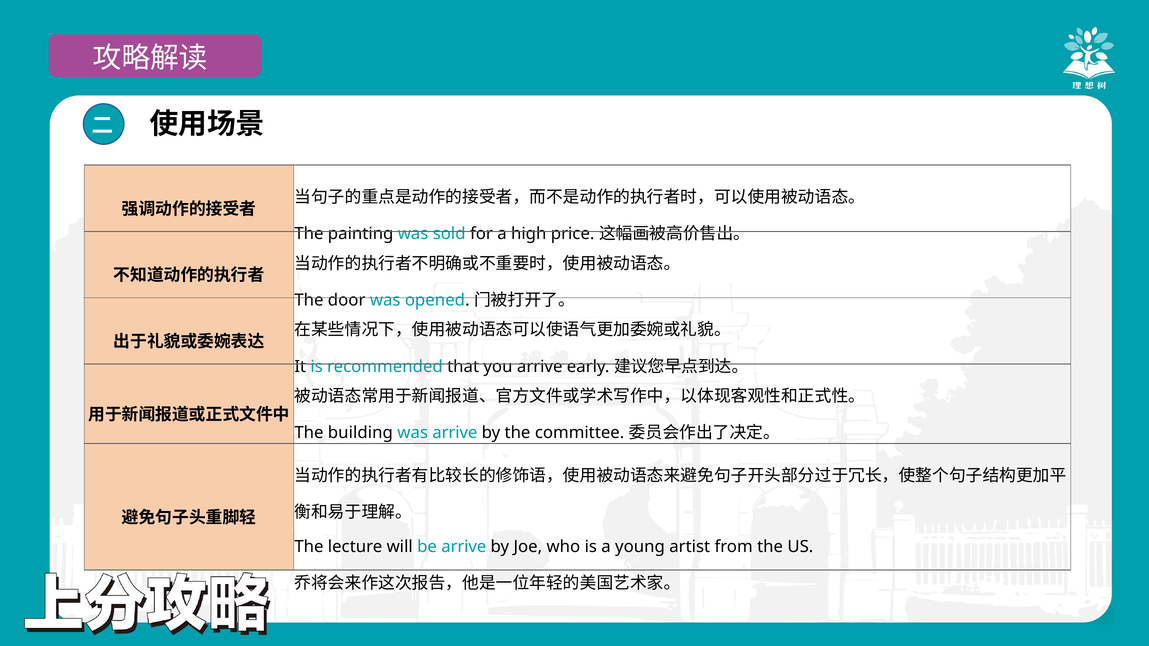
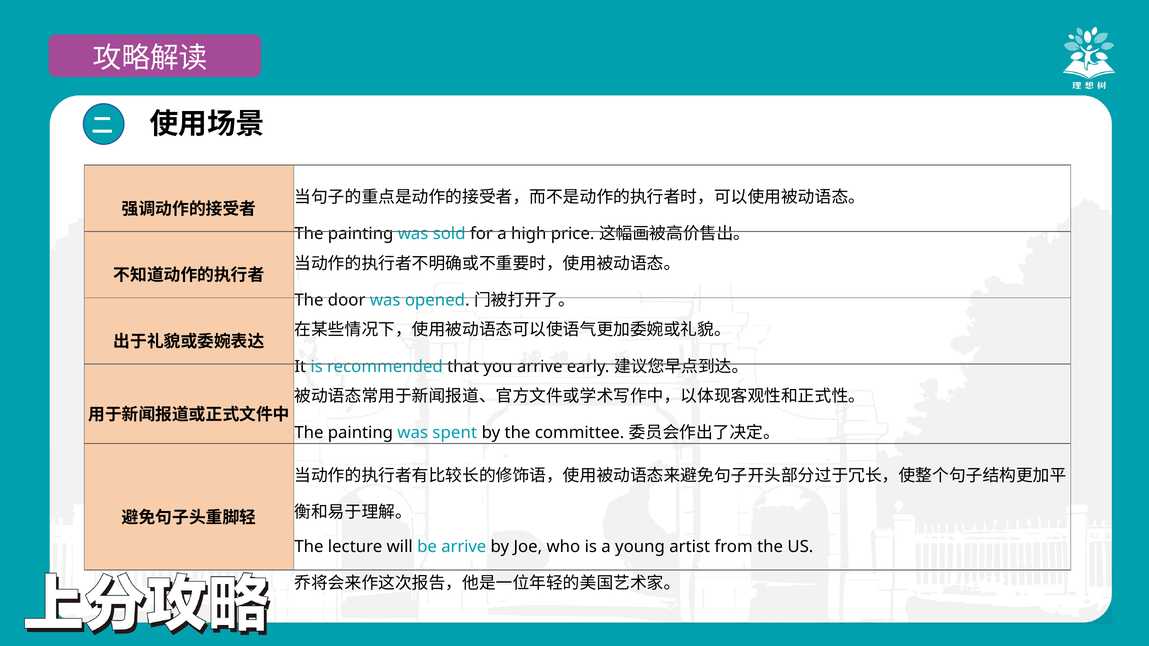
building: building -> painting (360, 433)
was arrive: arrive -> spent (455, 433)
